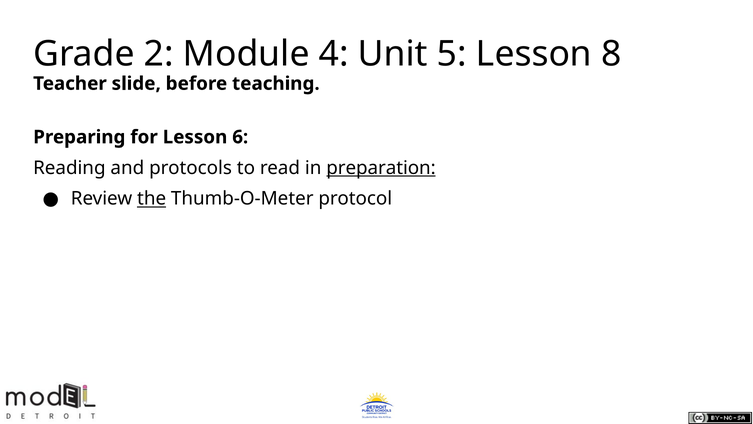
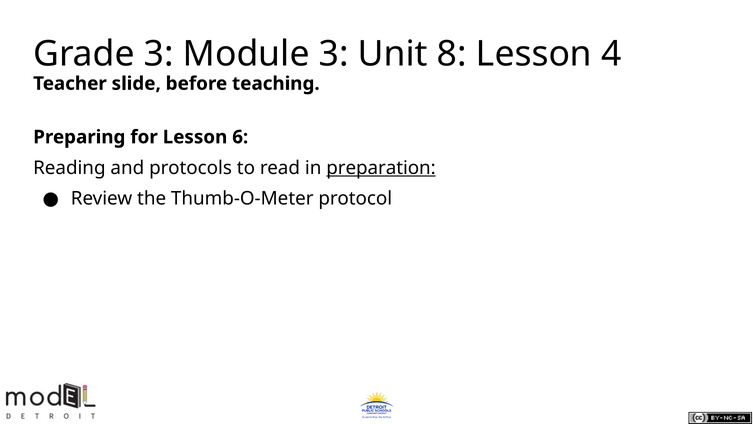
Grade 2: 2 -> 3 (159, 54)
Module 4: 4 -> 3 (334, 54)
5: 5 -> 8 (452, 54)
8: 8 -> 4 (611, 54)
the underline: present -> none (152, 199)
